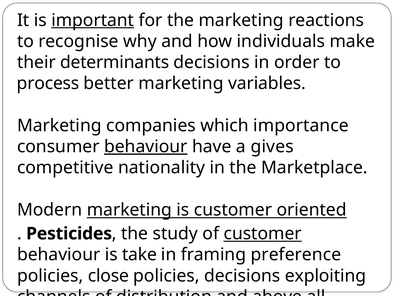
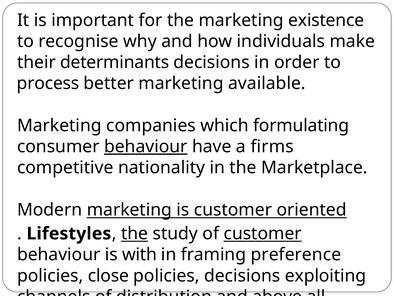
important underline: present -> none (93, 20)
reactions: reactions -> existence (326, 20)
variables: variables -> available (267, 83)
importance: importance -> formulating (301, 125)
gives: gives -> firms (272, 146)
Pesticides: Pesticides -> Lifestyles (69, 233)
the underline: none -> present (135, 233)
take: take -> with (139, 254)
